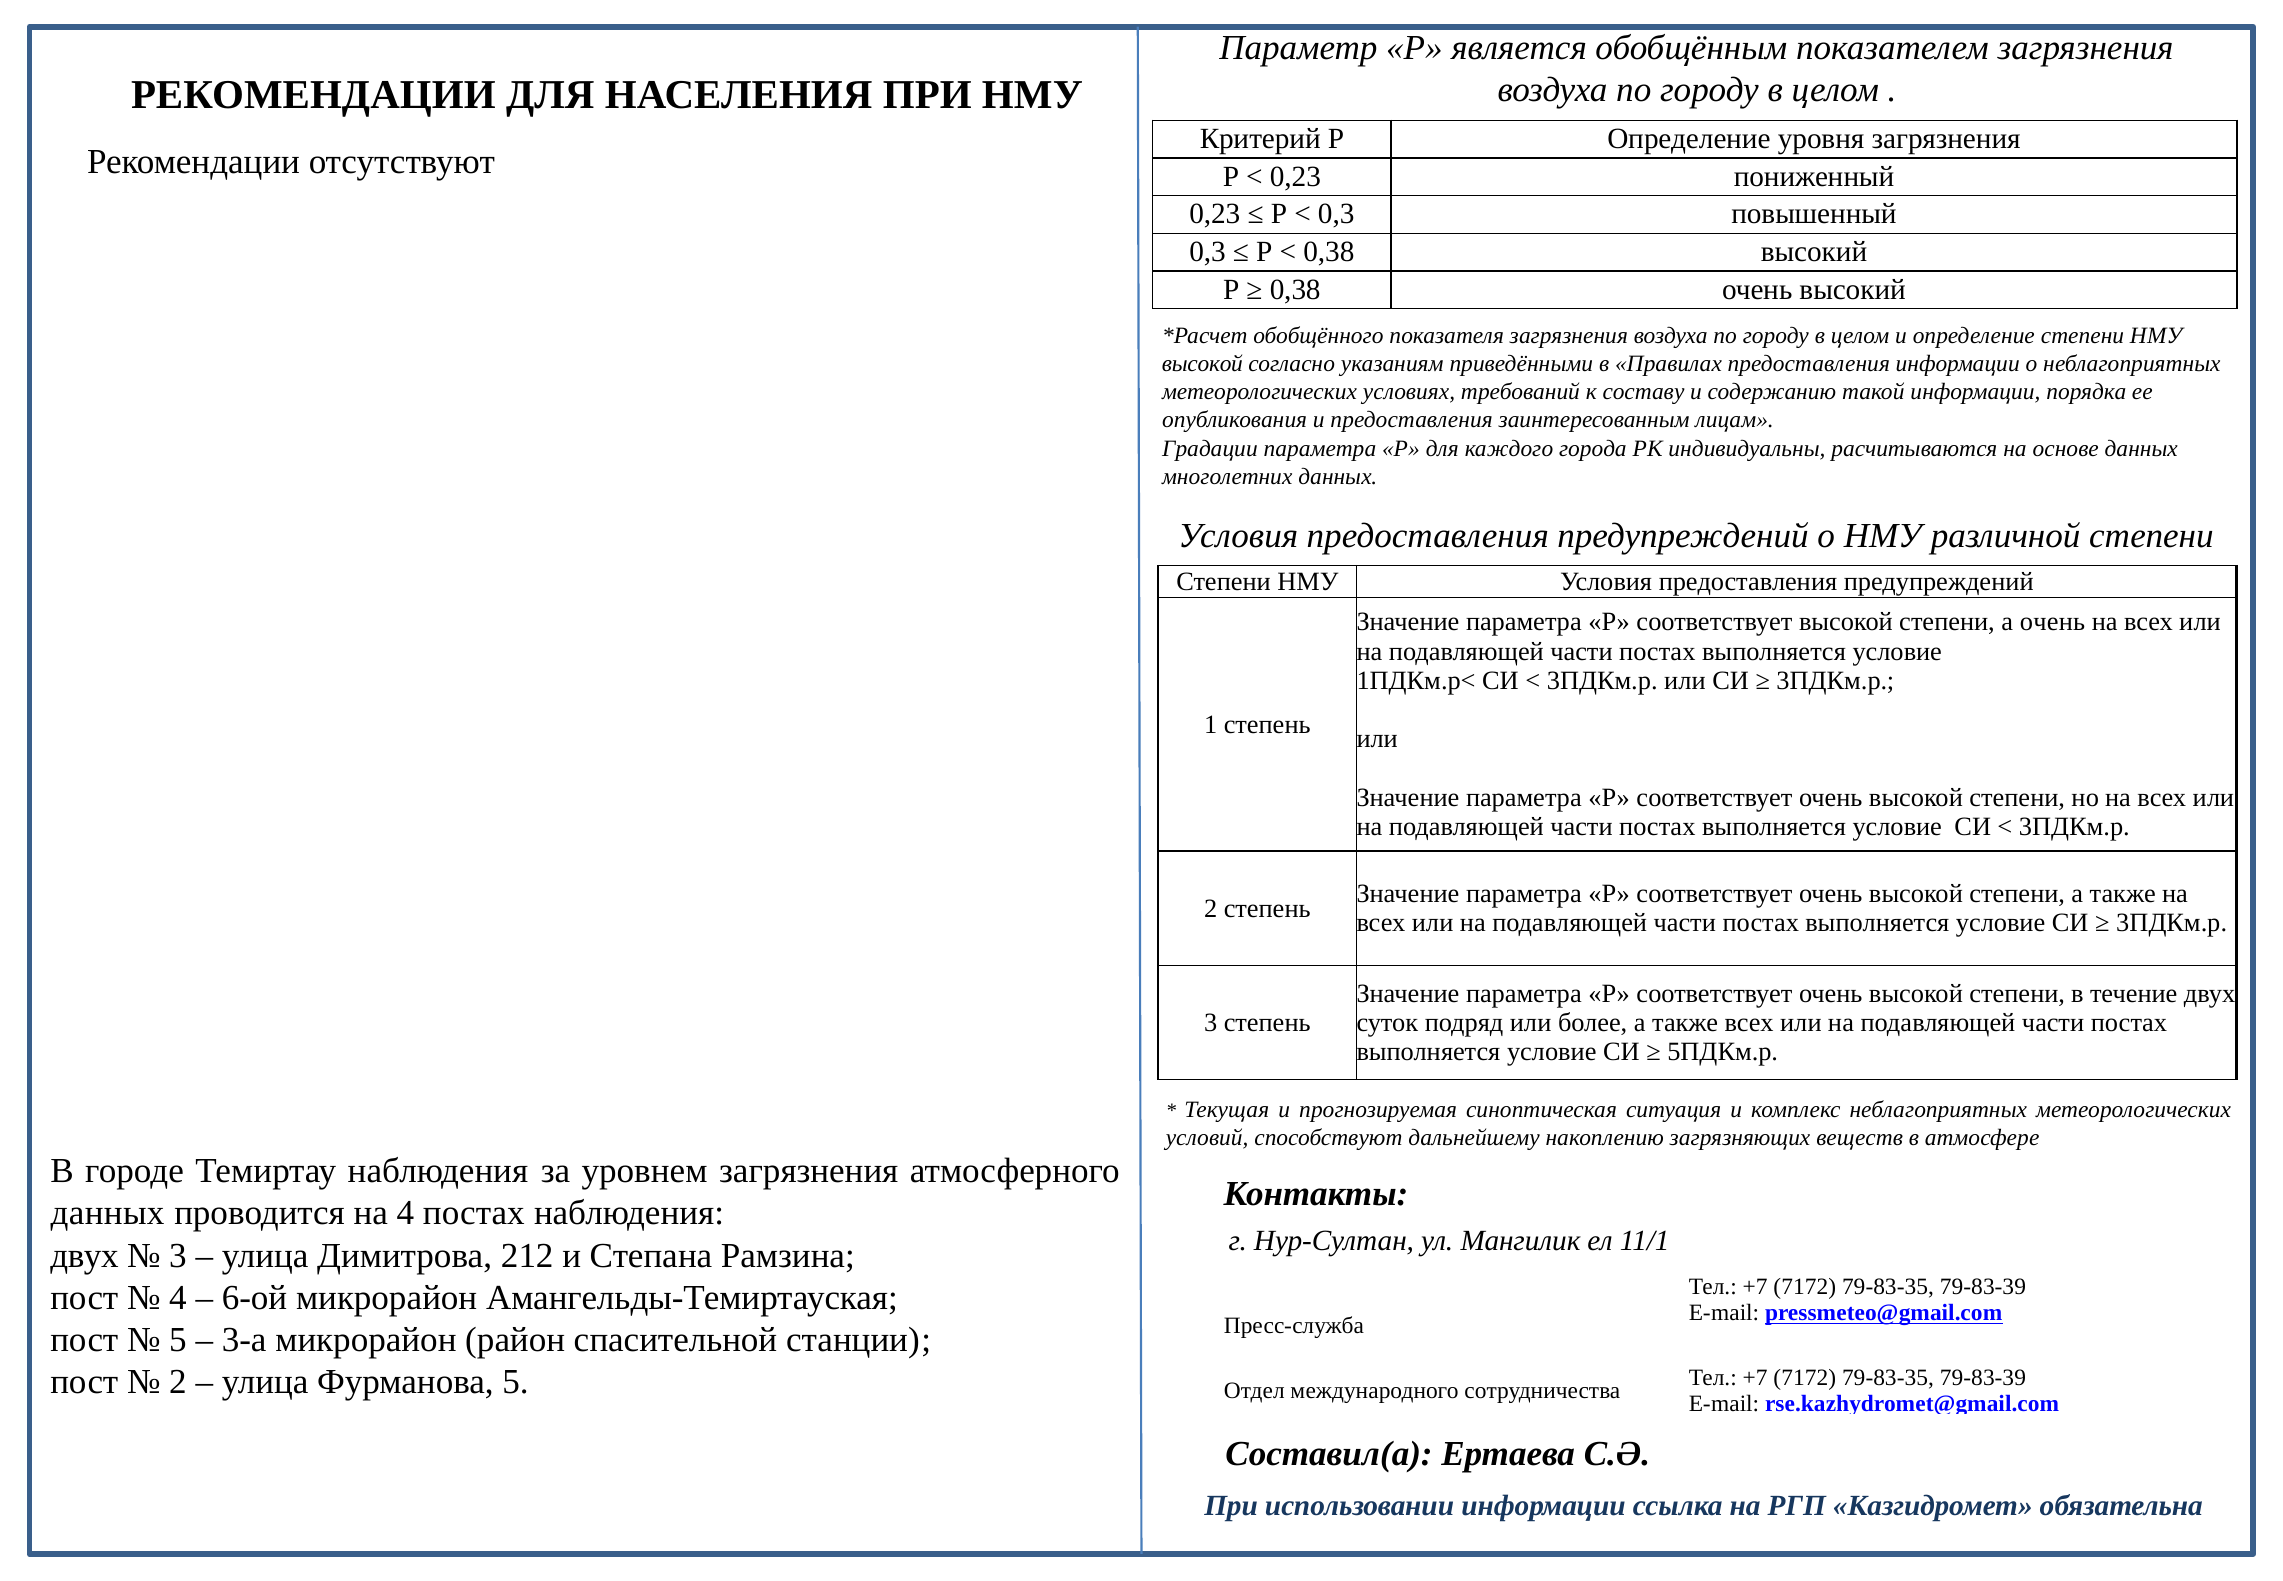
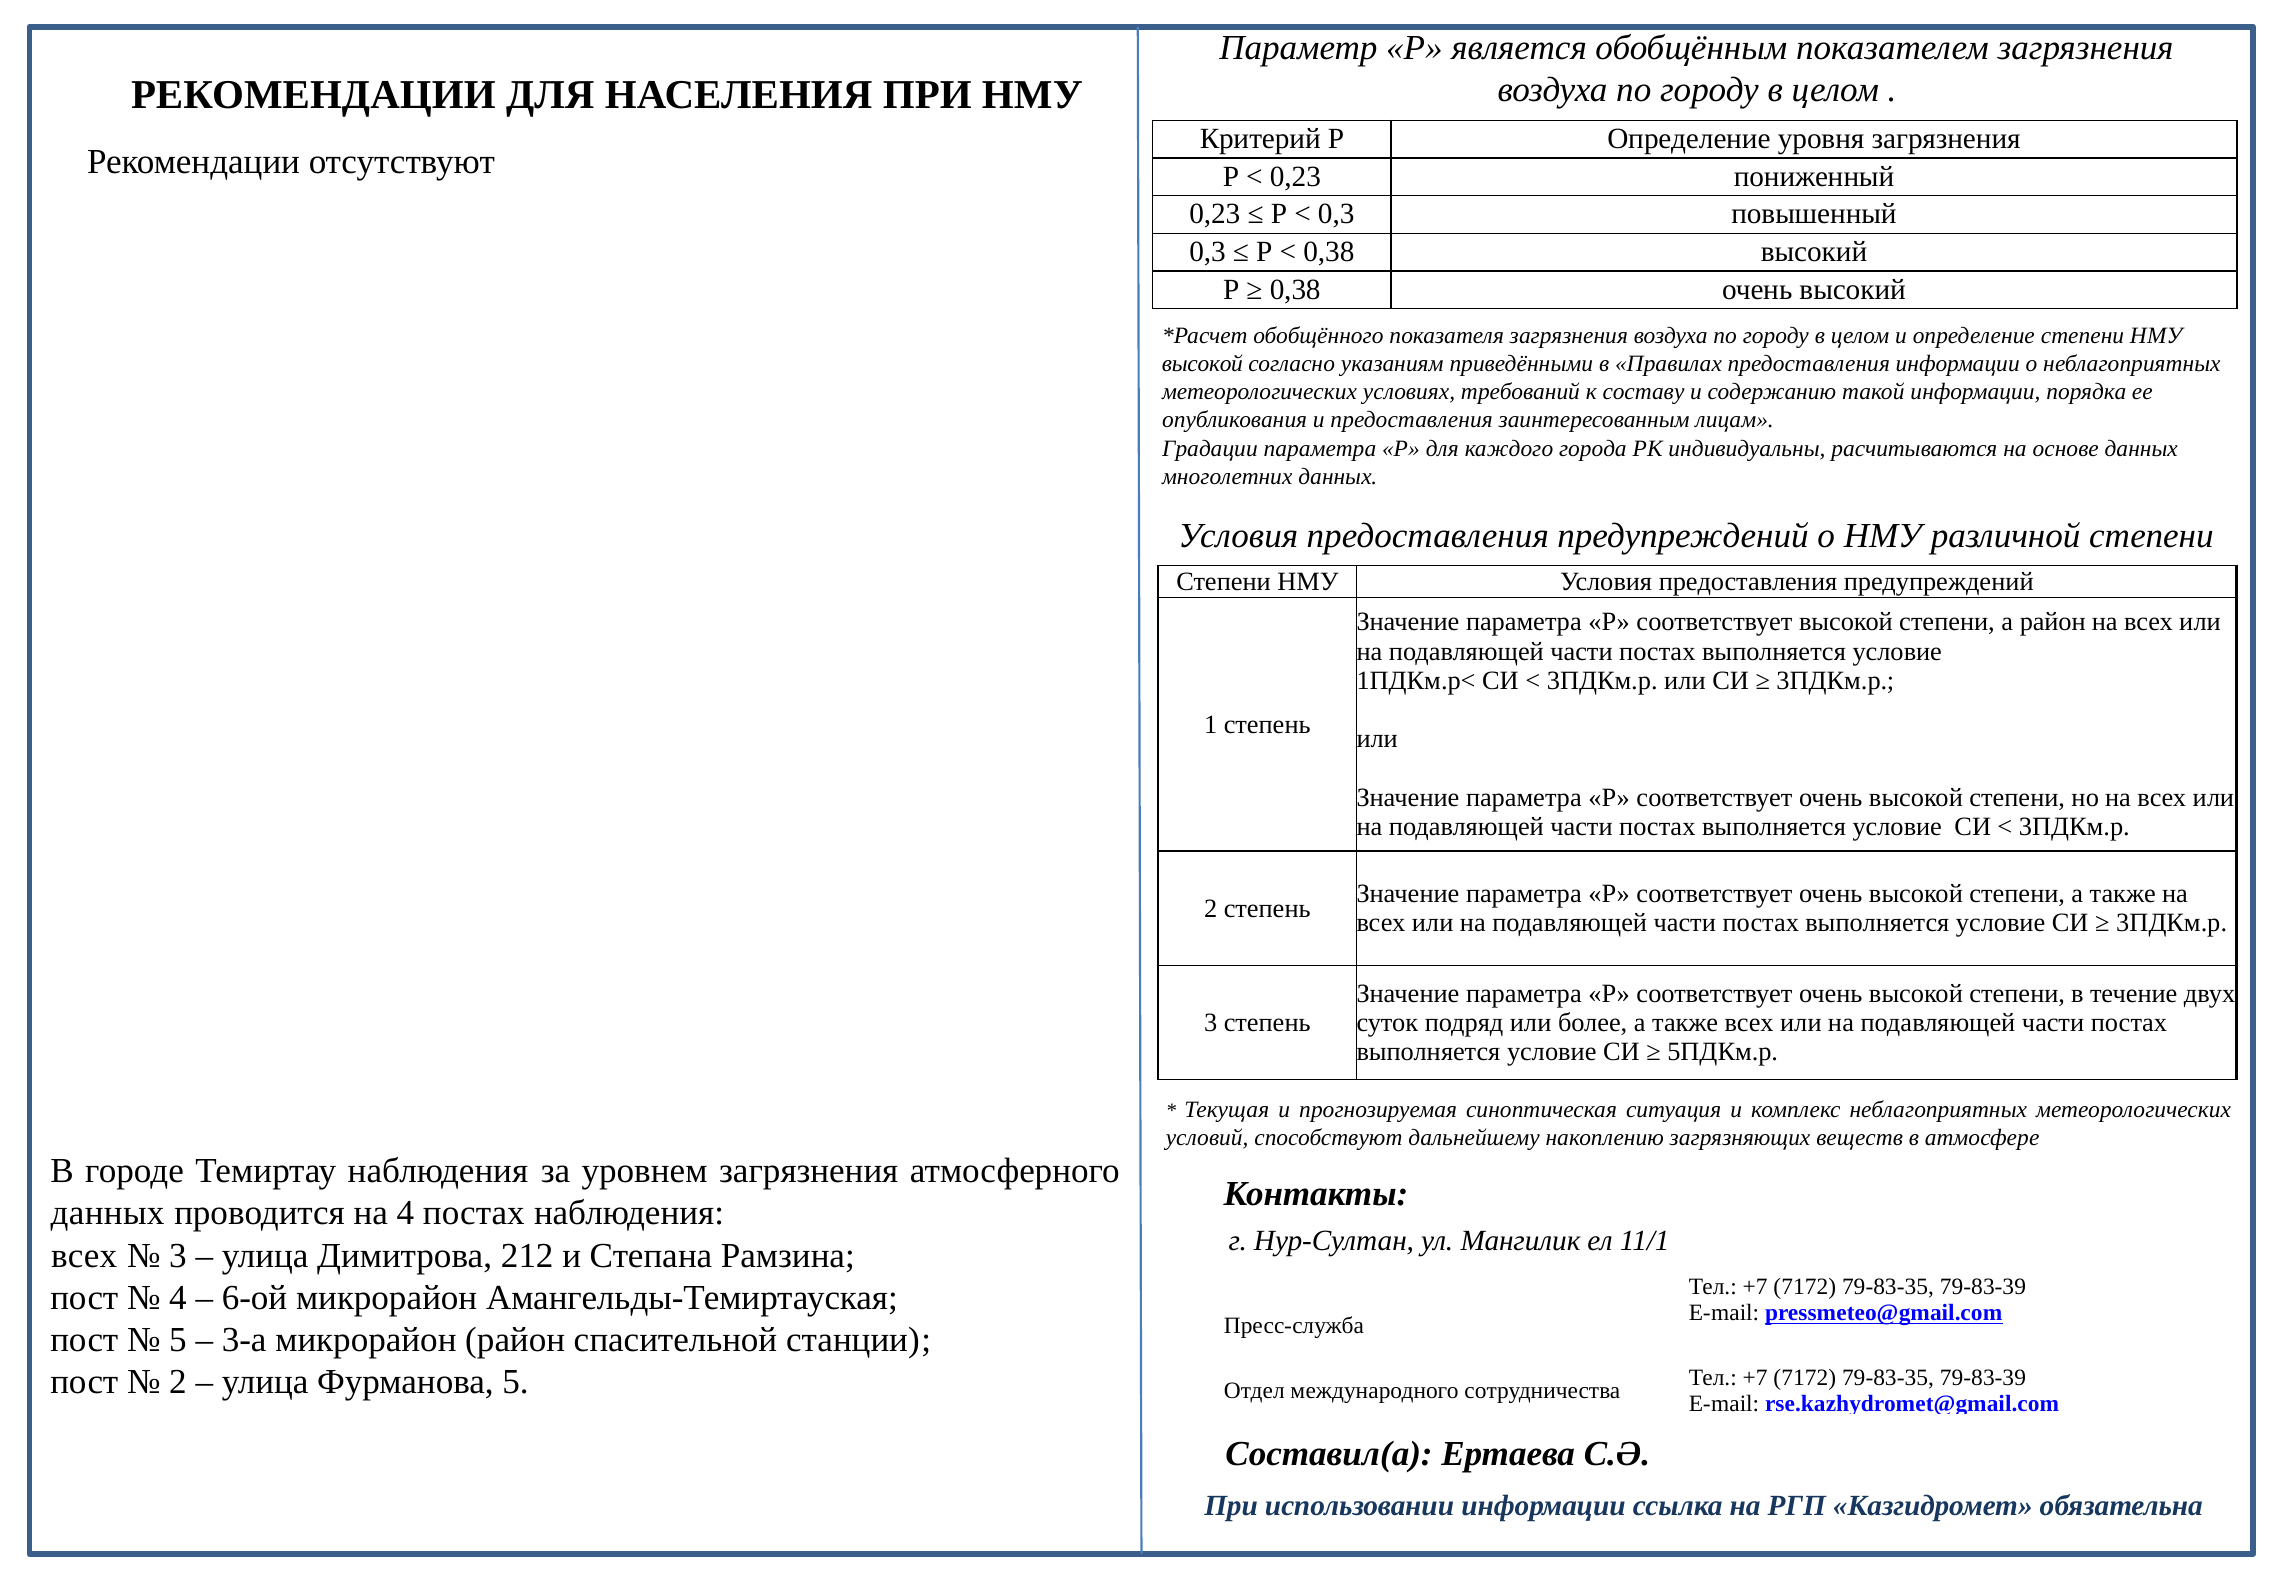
а очень: очень -> район (2053, 622)
двух: двух -> всех (84, 1255)
